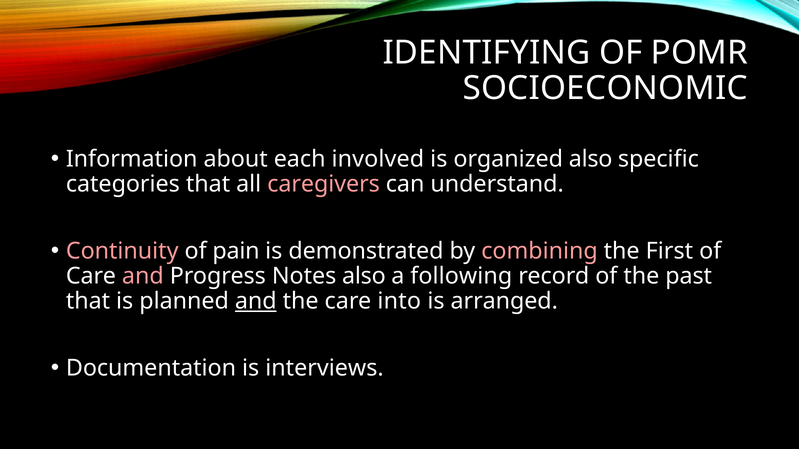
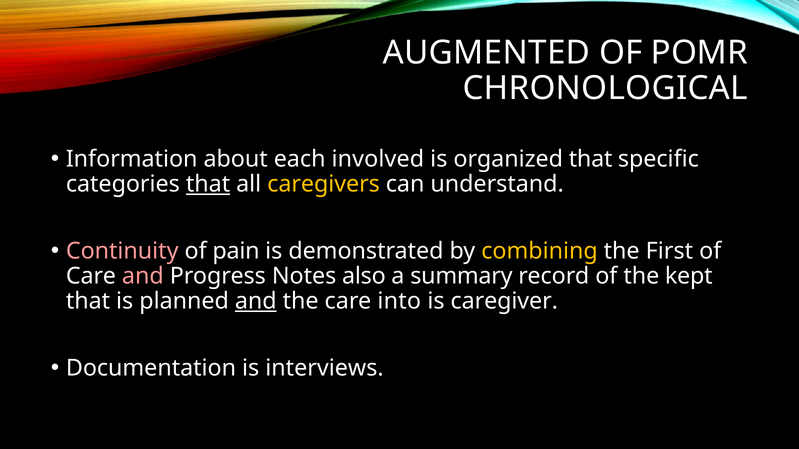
IDENTIFYING: IDENTIFYING -> AUGMENTED (486, 53)
SOCIOECONOMIC: SOCIOECONOMIC -> CHRONOLOGICAL (605, 89)
organized also: also -> that (591, 159)
that underline: none -> present (208, 184)
caregivers colour: pink -> yellow (324, 184)
combining colour: pink -> yellow (540, 251)
following: following -> summary (461, 276)
past: past -> kept (689, 276)
arranged: arranged -> caregiver (504, 301)
